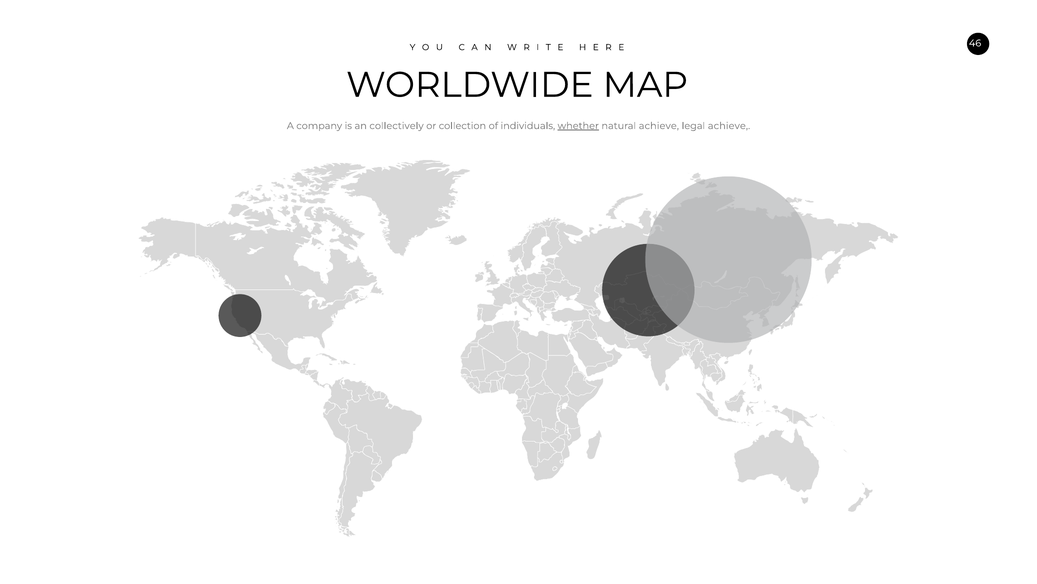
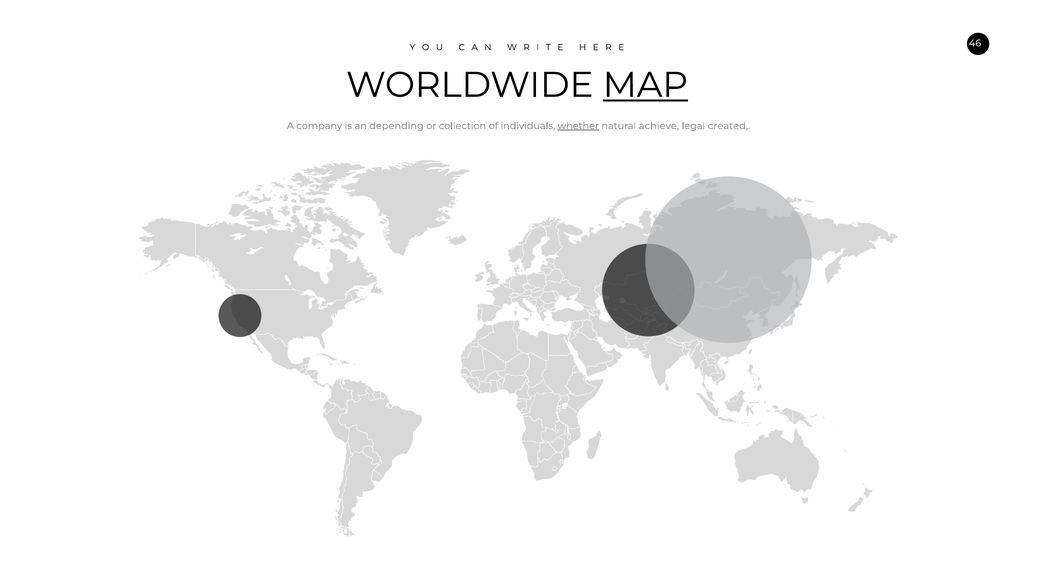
MAP underline: none -> present (645, 85)
collectively: collectively -> depending (397, 126)
legal achieve: achieve -> created (729, 126)
